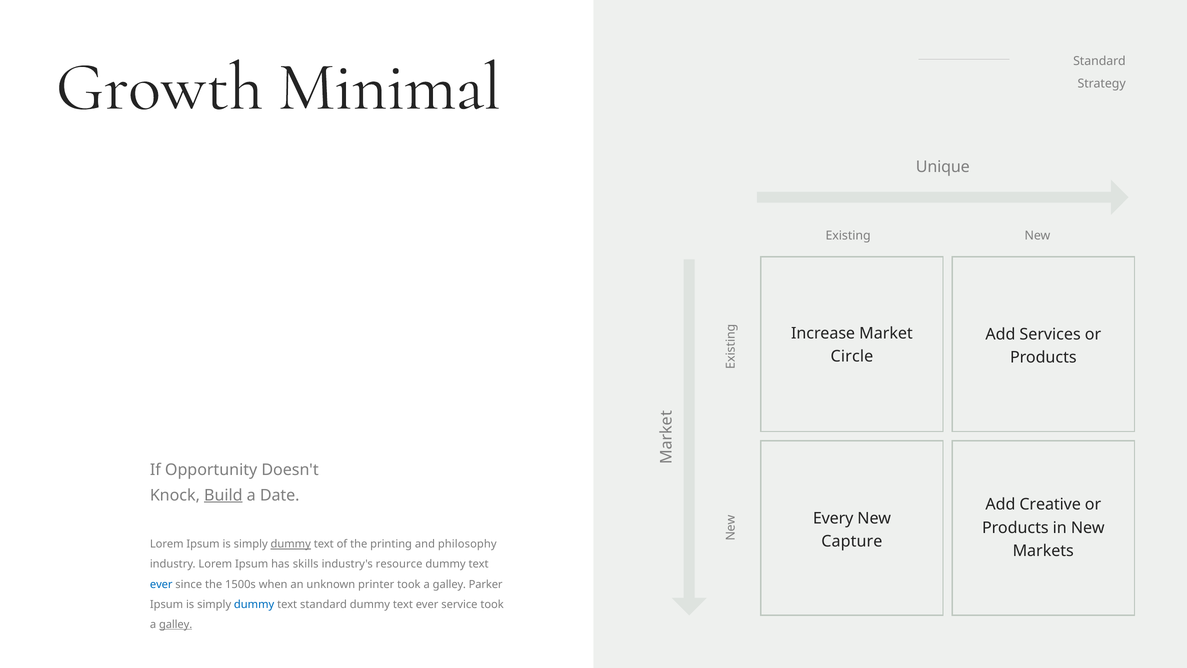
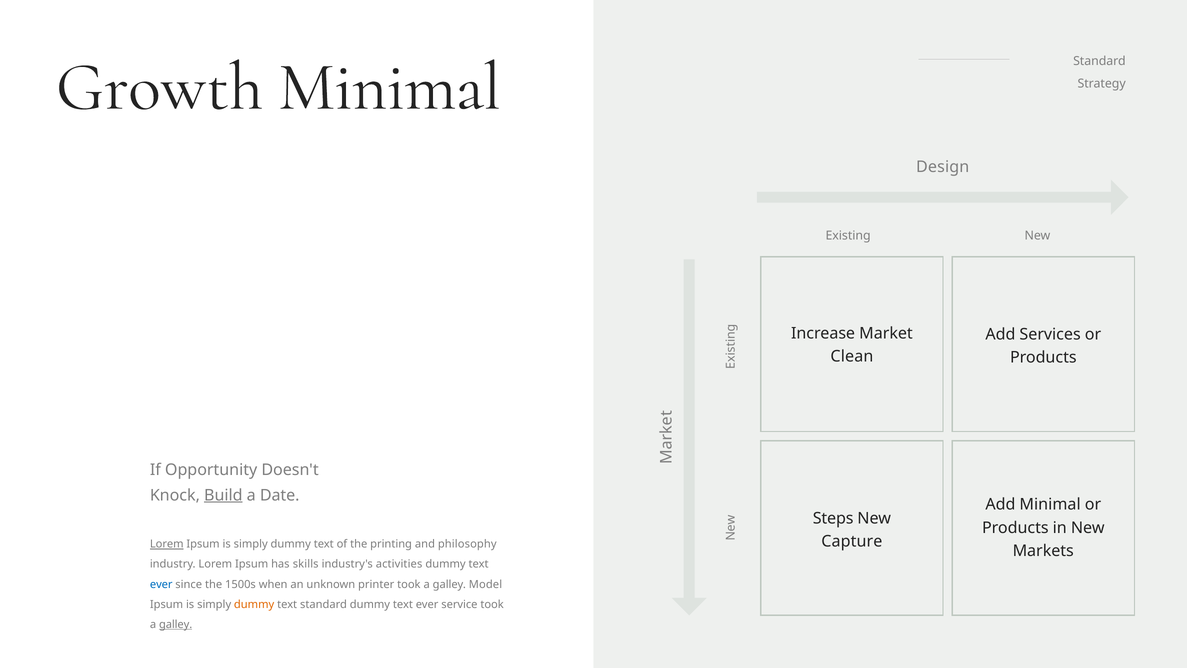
Unique: Unique -> Design (943, 167)
Circle: Circle -> Clean (852, 356)
Add Creative: Creative -> Minimal (1050, 504)
Every: Every -> Steps (833, 518)
Lorem underline: none -> present (167, 544)
dummy underline: present -> none (291, 544)
resource: resource -> activities (399, 564)
Parker: Parker -> Model (485, 584)
dummy colour: blue -> orange (254, 604)
